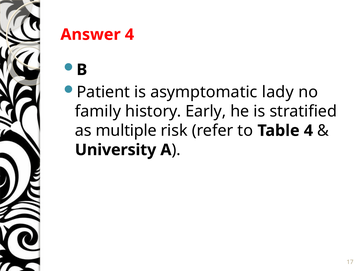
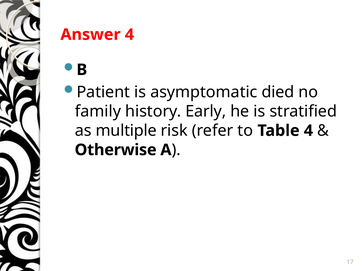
lady: lady -> died (278, 92)
University: University -> Otherwise (116, 150)
